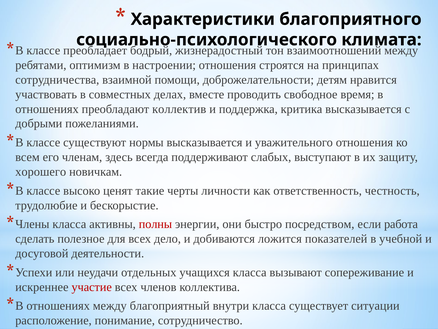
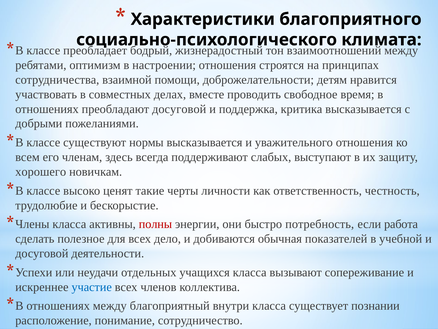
преобладают коллектив: коллектив -> досуговой (179, 109)
посредством: посредством -> потребность (320, 224)
ложится: ложится -> обычная (280, 238)
участие colour: red -> blue (92, 287)
ситуации: ситуации -> познании (375, 305)
